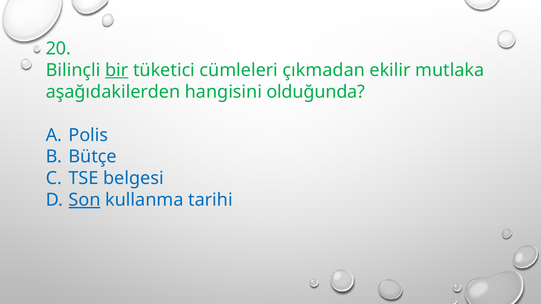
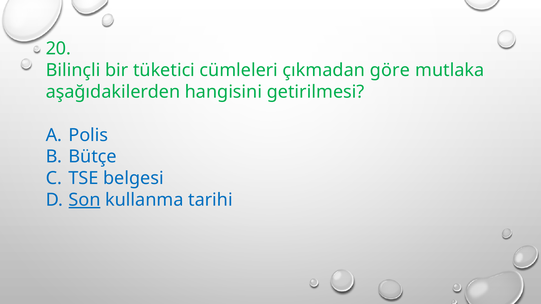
bir underline: present -> none (117, 70)
ekilir: ekilir -> göre (390, 70)
olduğunda: olduğunda -> getirilmesi (316, 92)
